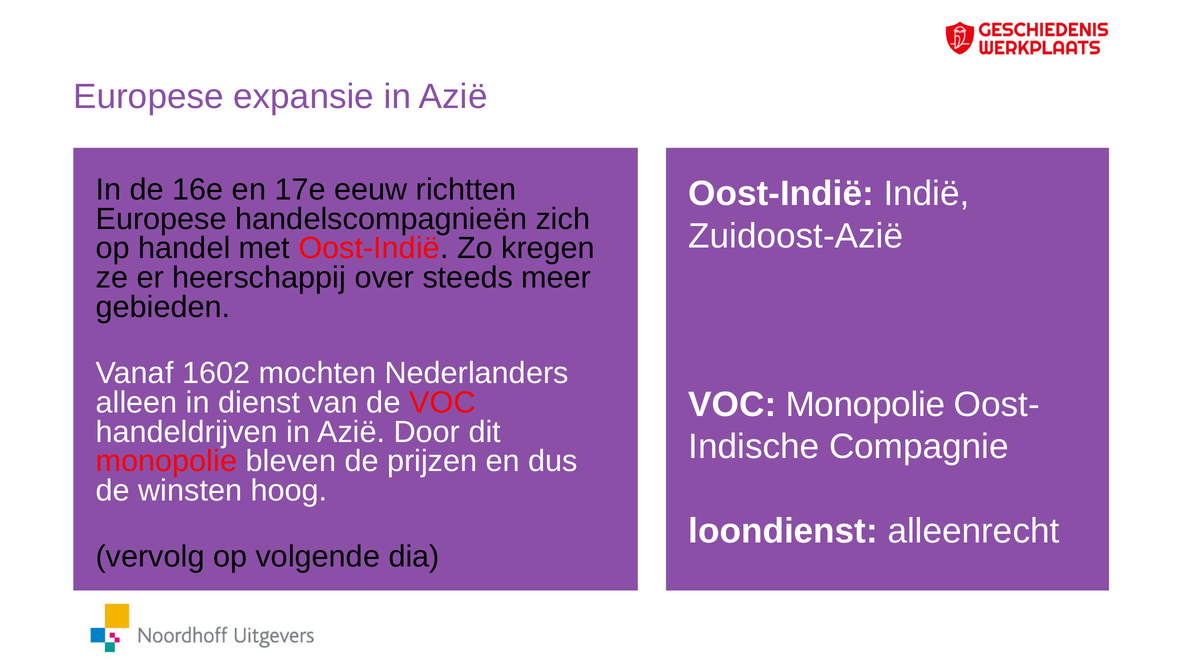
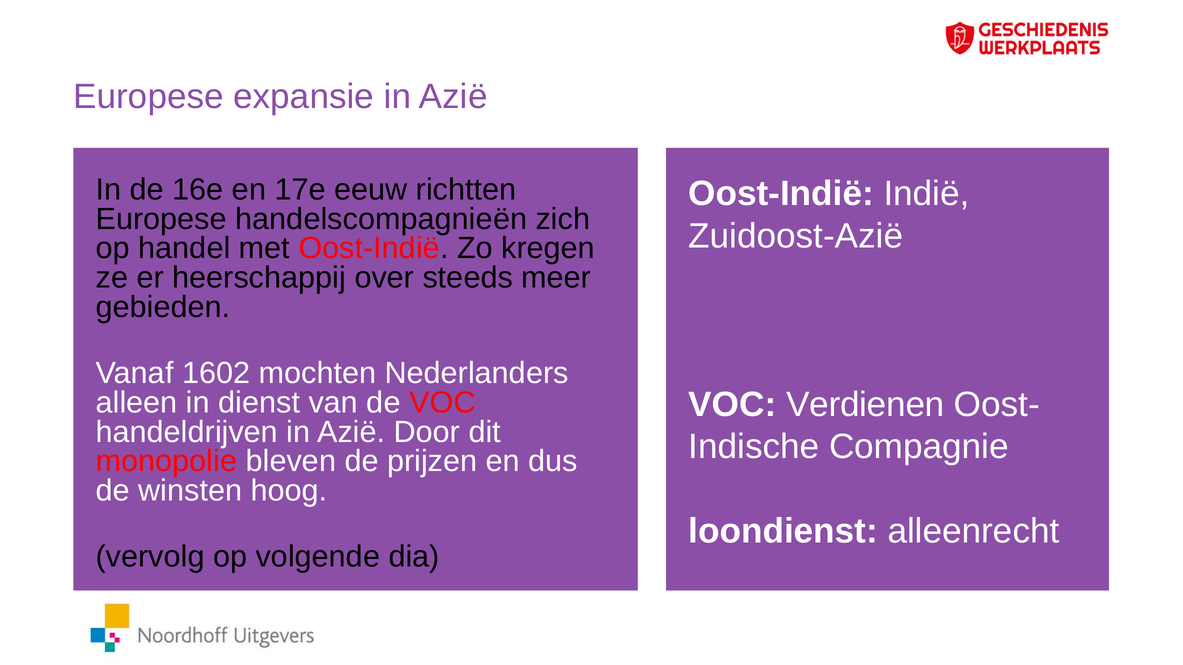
VOC Monopolie: Monopolie -> Verdienen (865, 405)
